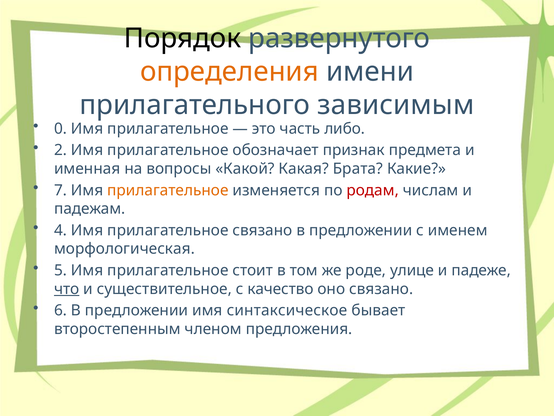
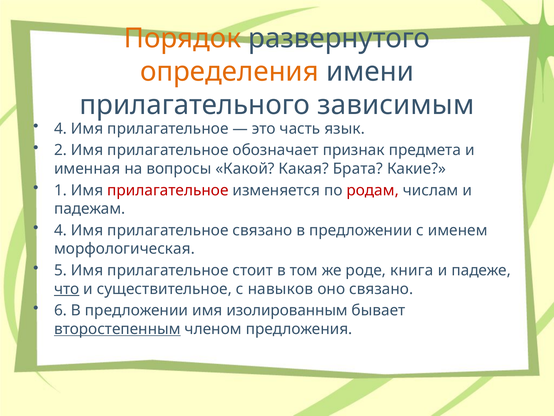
Порядок colour: black -> orange (182, 38)
0: 0 -> 4 (60, 129)
либо: либо -> язык (345, 129)
7: 7 -> 1 (60, 190)
прилагательное colour: orange -> red (168, 190)
улице: улице -> книга (412, 270)
качество: качество -> навыков (280, 289)
синтаксическое: синтаксическое -> изолированным (287, 310)
второстепенным underline: none -> present (117, 329)
